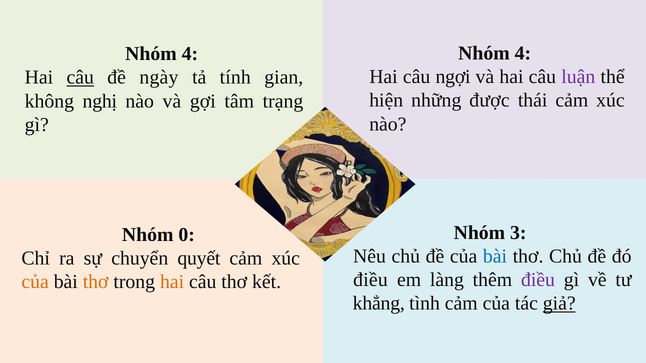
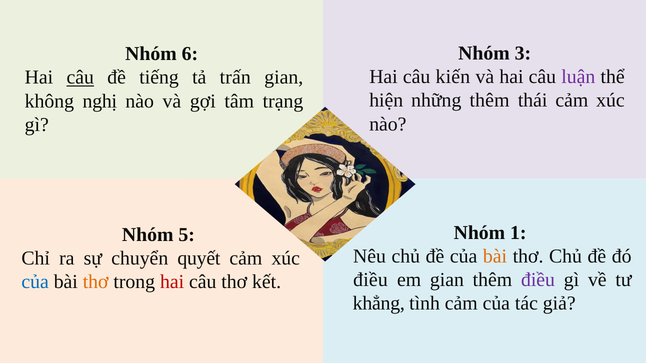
4: 4 -> 3 (523, 53)
4: 4 -> 6 (190, 54)
ngợi: ngợi -> kiến (453, 77)
ngày: ngày -> tiếng (159, 78)
tính: tính -> trấn (235, 78)
những được: được -> thêm (490, 100)
3: 3 -> 1 (518, 233)
0: 0 -> 5 (187, 235)
bài colour: blue -> orange (495, 256)
em làng: làng -> gian (447, 280)
của colour: orange -> blue (35, 282)
hai colour: orange -> red (172, 282)
giả underline: present -> none (559, 304)
